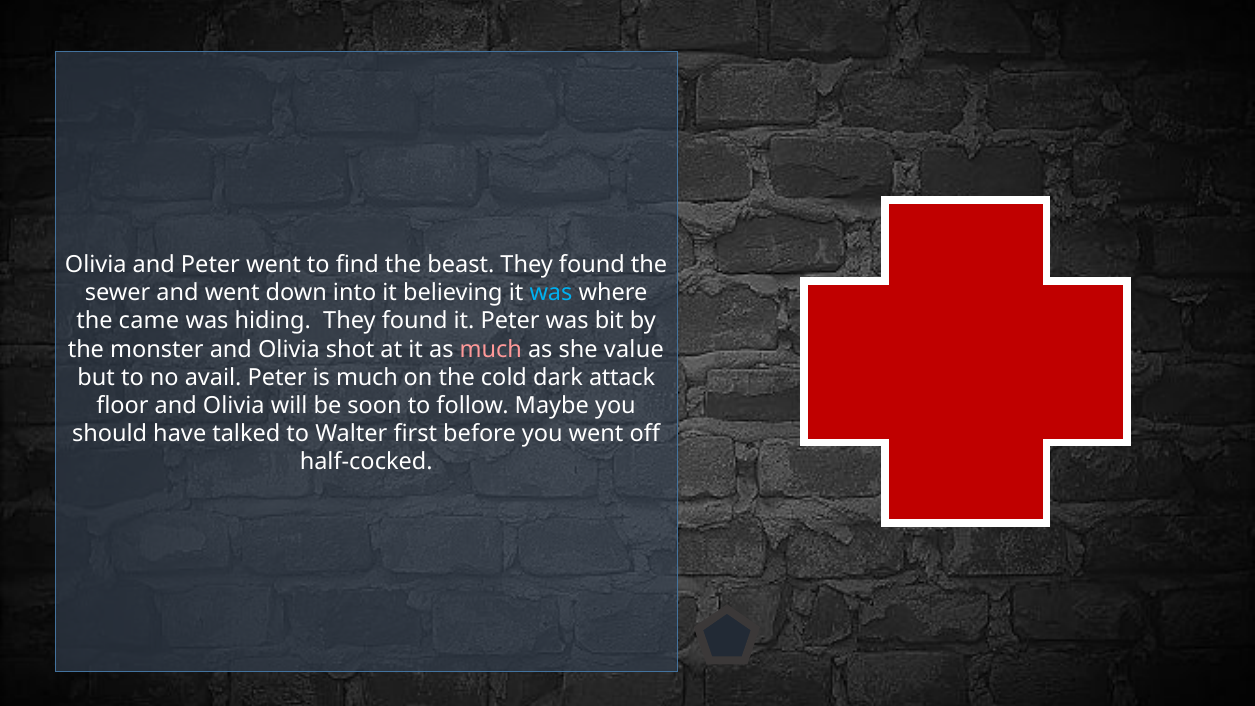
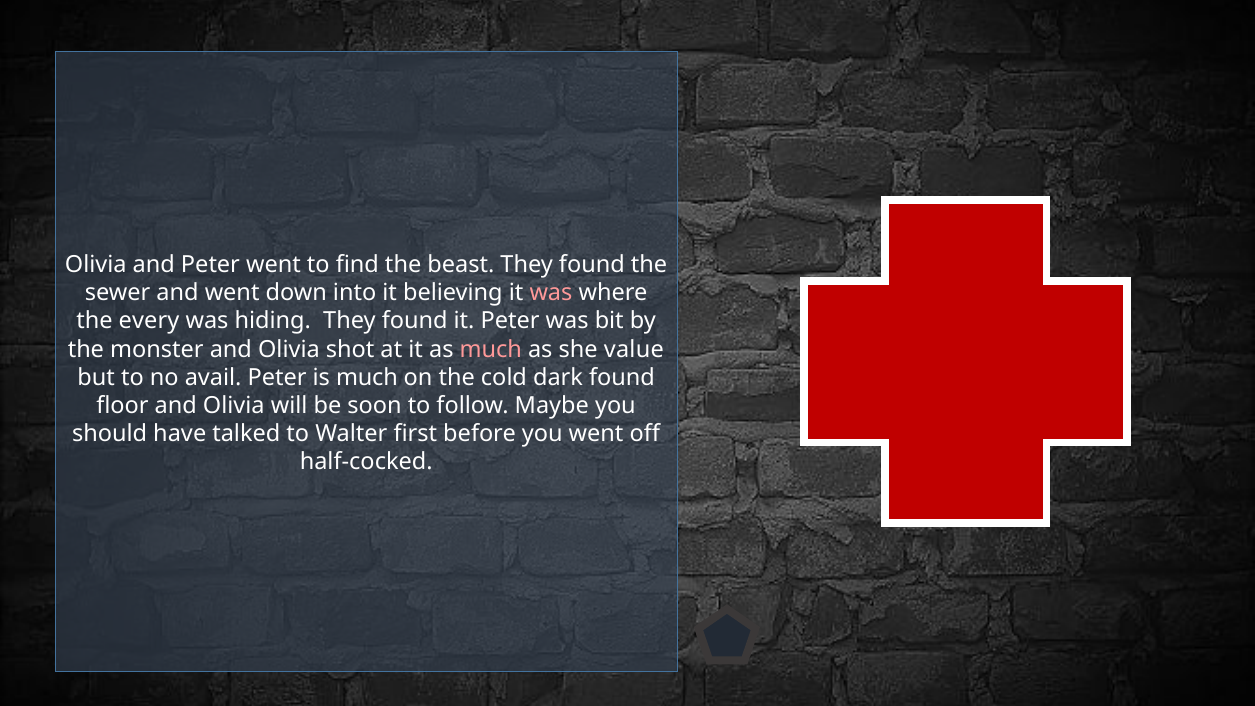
was colour: light blue -> pink (551, 293)
came: came -> every (149, 321)
dark attack: attack -> found (622, 377)
